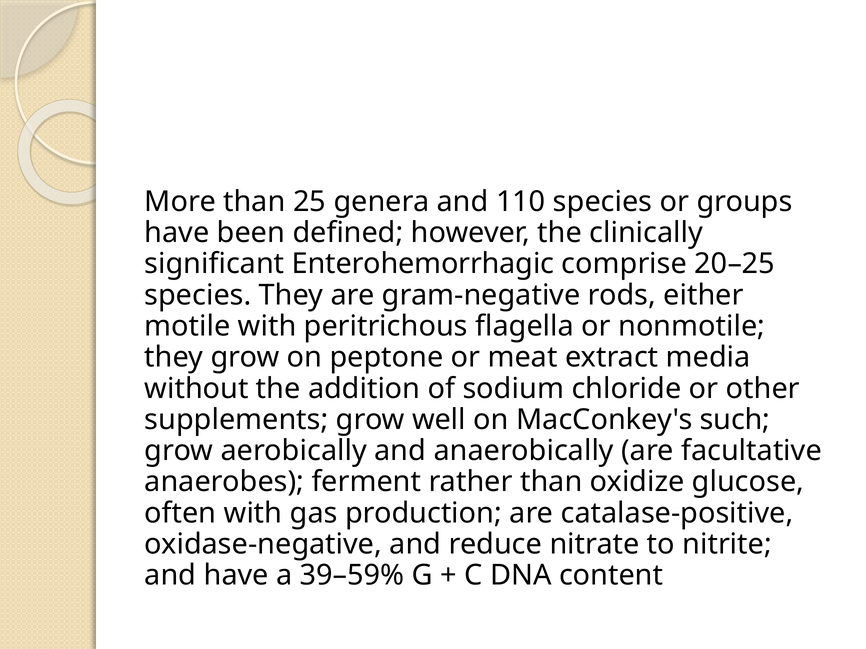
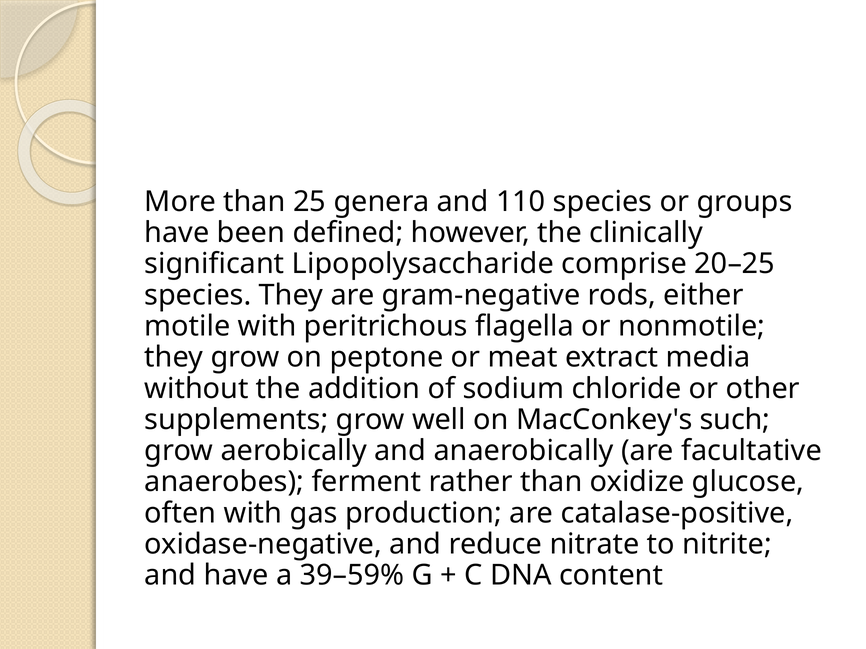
Enterohemorrhagic: Enterohemorrhagic -> Lipopolysaccharide (423, 264)
